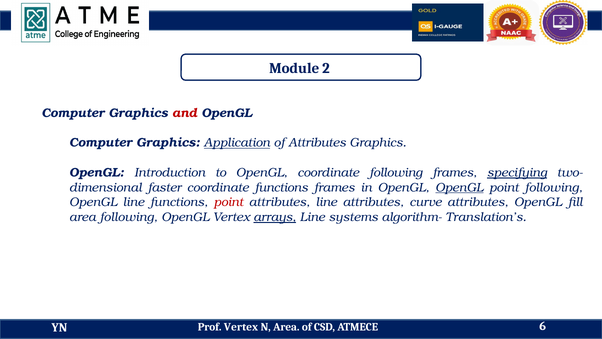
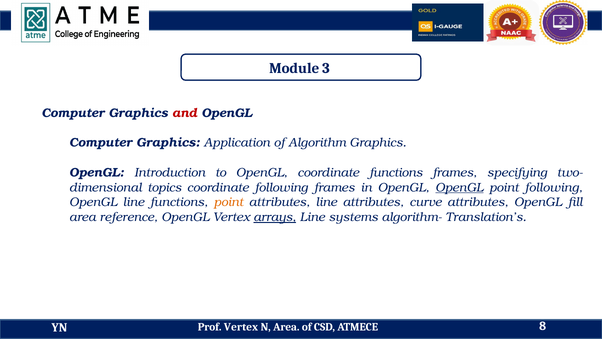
2: 2 -> 3 (326, 68)
Application underline: present -> none (237, 143)
of Attributes: Attributes -> Algorithm (317, 143)
coordinate following: following -> functions (396, 172)
specifying underline: present -> none (517, 172)
faster: faster -> topics (165, 187)
coordinate functions: functions -> following (281, 187)
point colour: red -> orange (229, 202)
area following: following -> reference (129, 217)
6: 6 -> 8 (543, 326)
